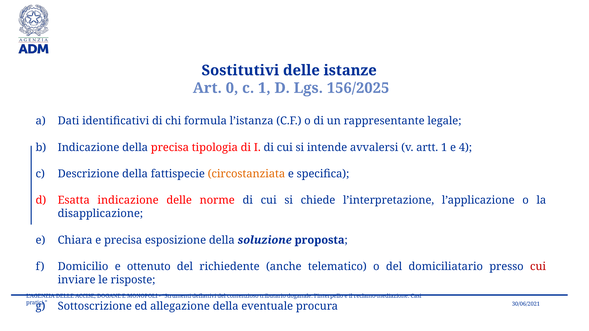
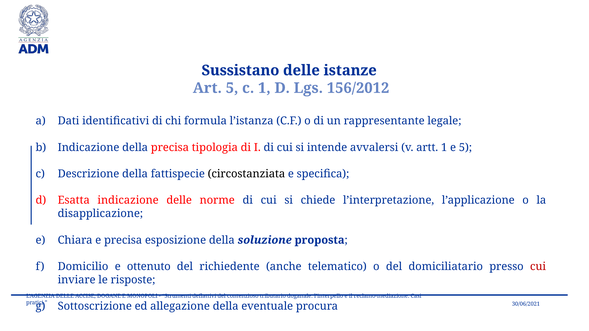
Sostitutivi: Sostitutivi -> Sussistano (240, 70)
Art 0: 0 -> 5 (232, 88)
156/2025: 156/2025 -> 156/2012 (358, 88)
e 4: 4 -> 5 (465, 148)
circostanziata colour: orange -> black (246, 174)
